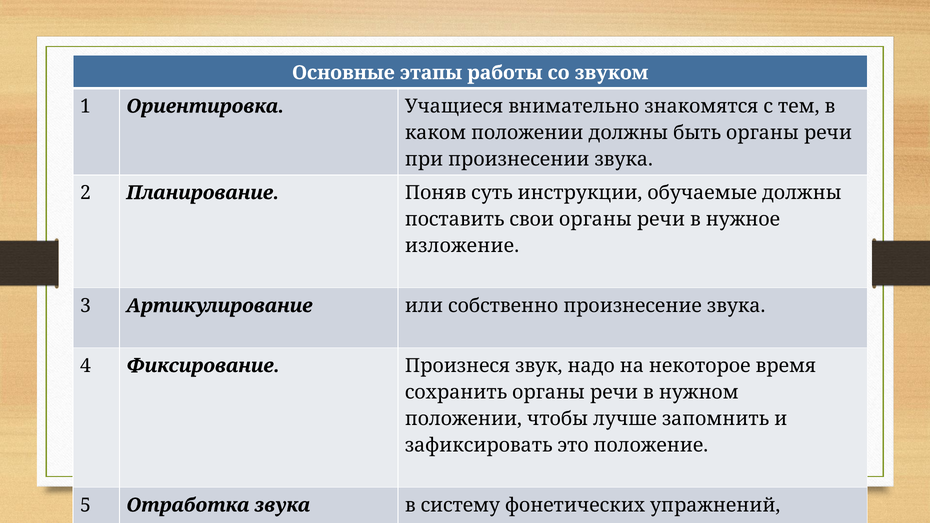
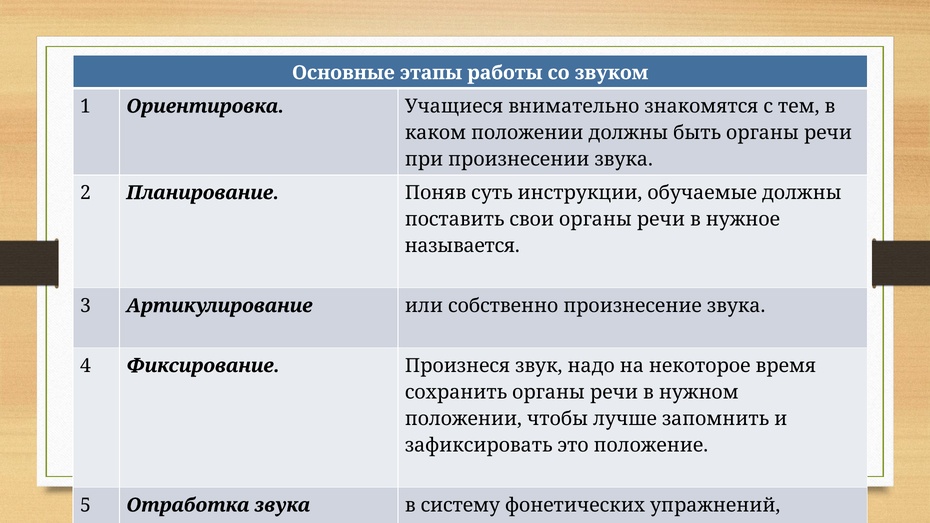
изложение: изложение -> называется (462, 246)
